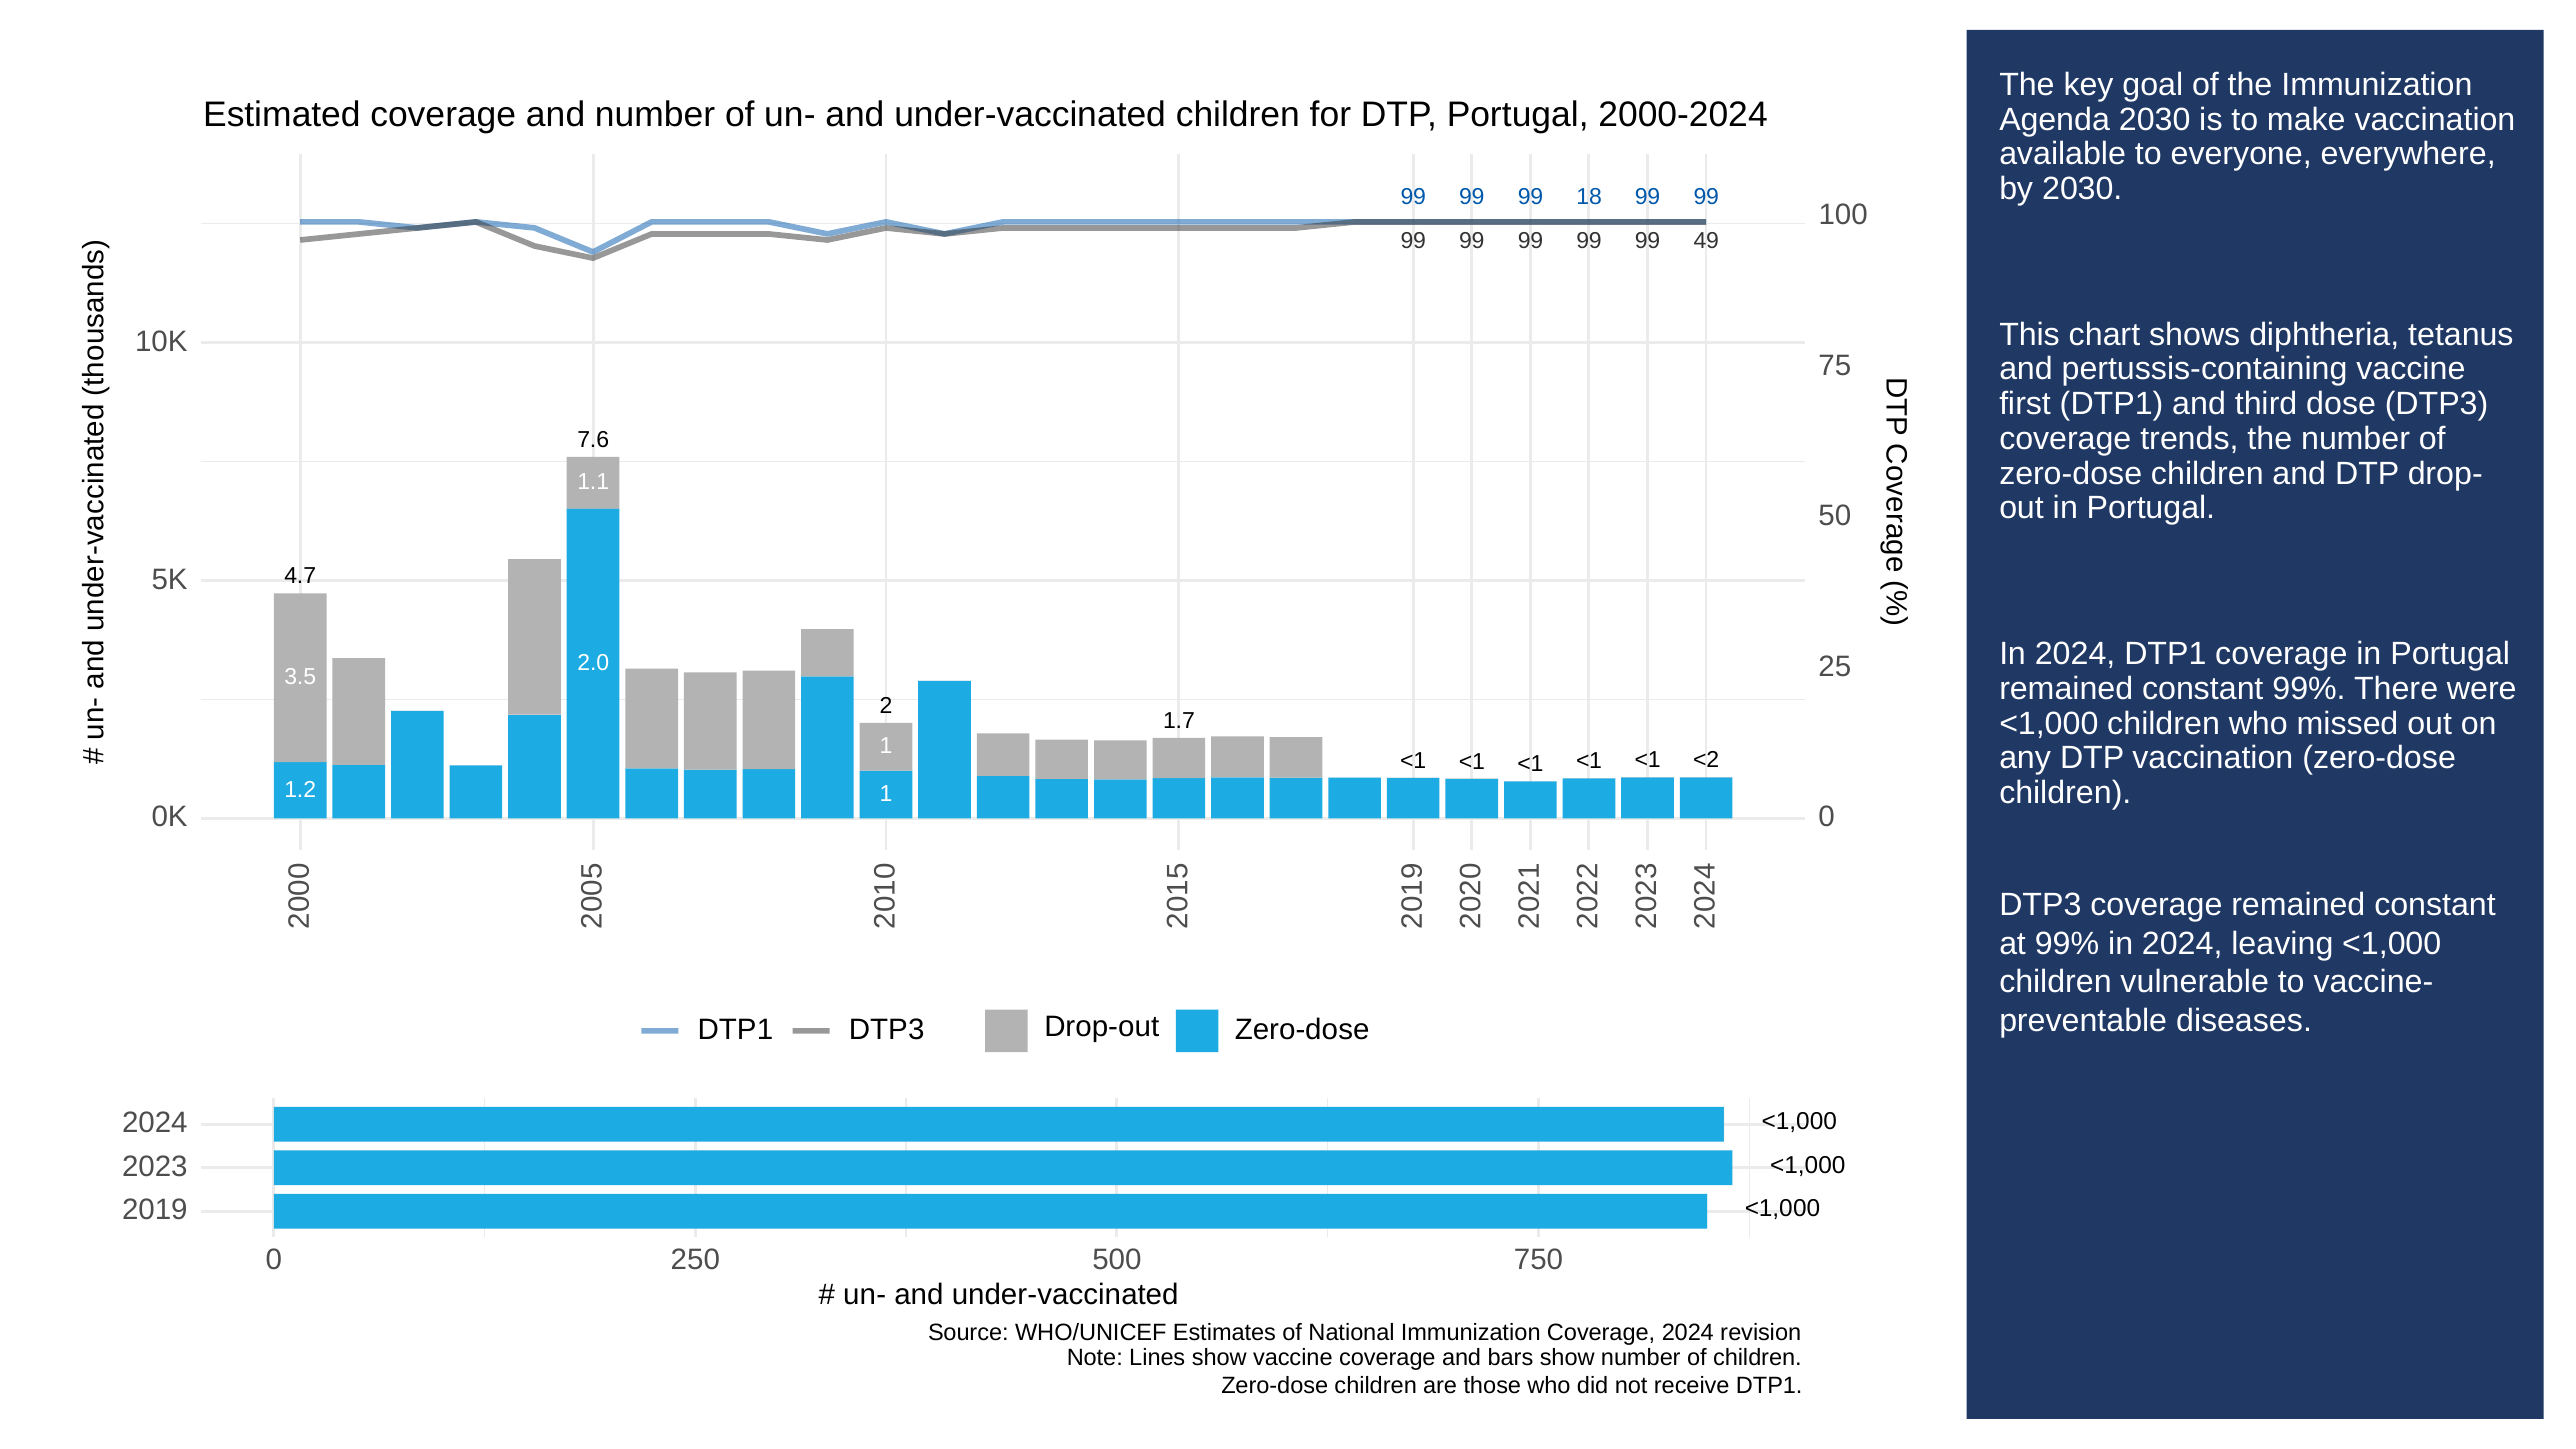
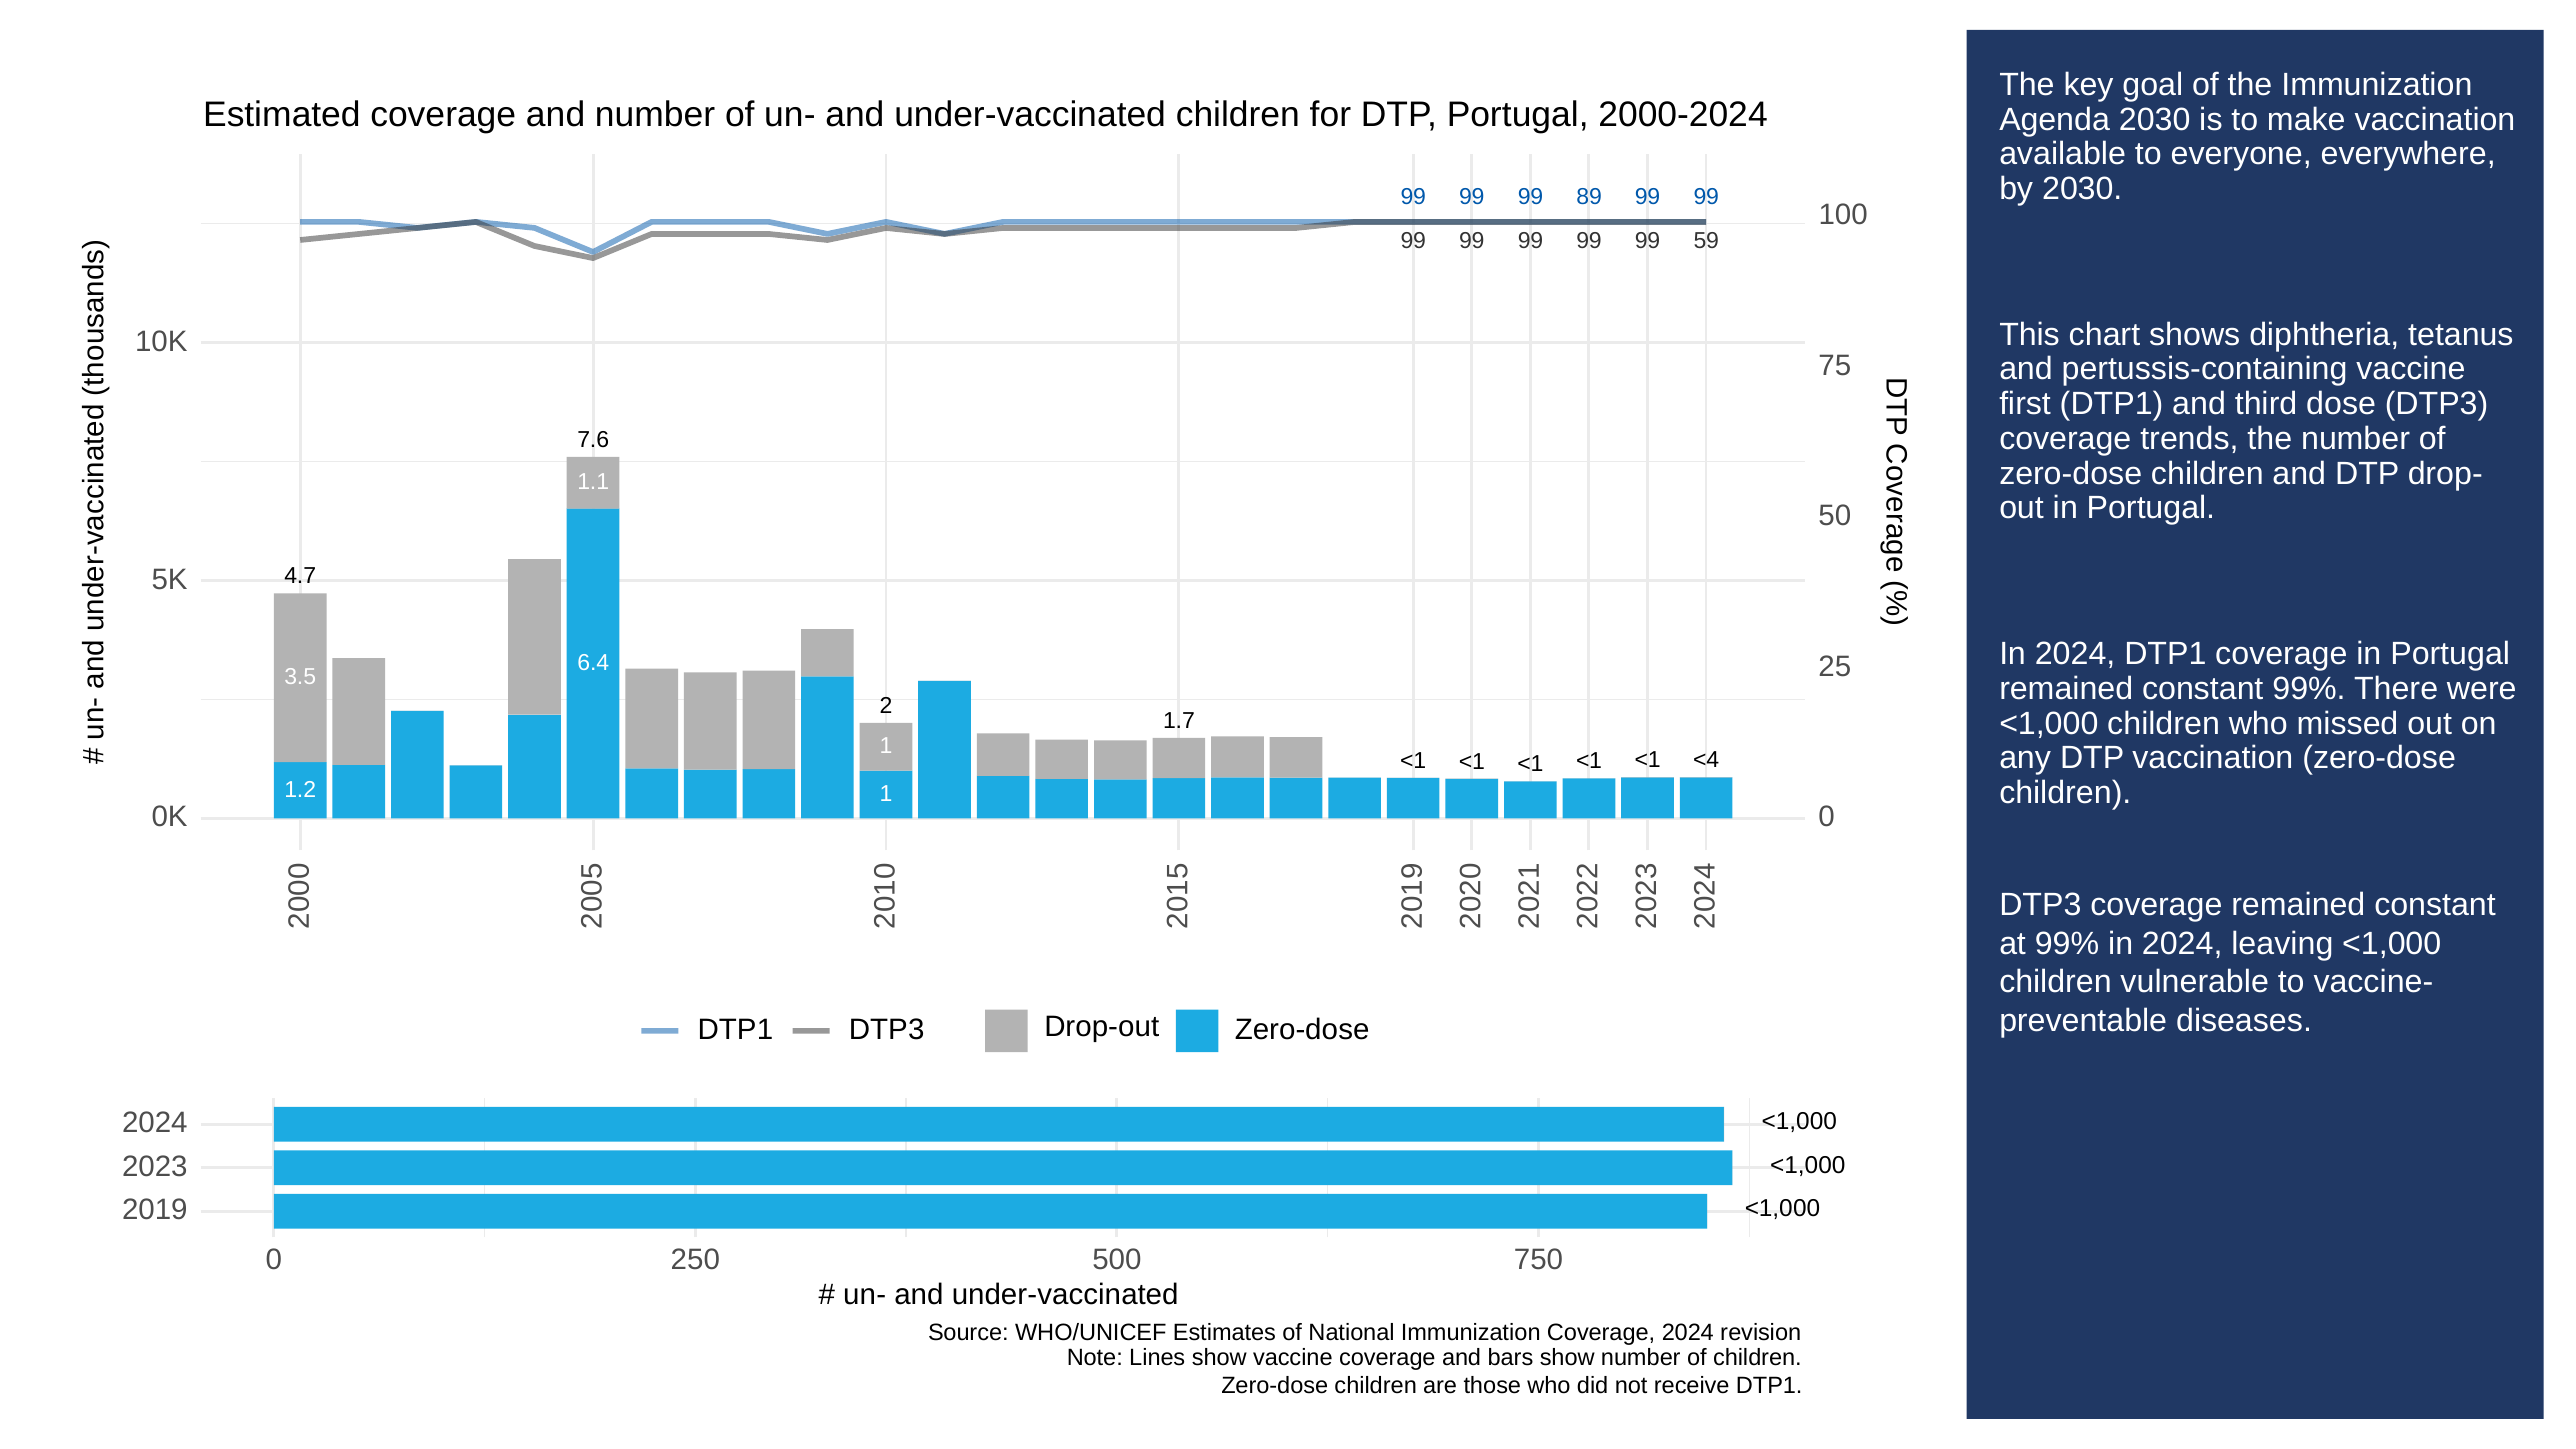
18: 18 -> 89 (1589, 196)
49: 49 -> 59 (1706, 241)
2.0: 2.0 -> 6.4 (593, 663)
<2: <2 -> <4 (1706, 760)
